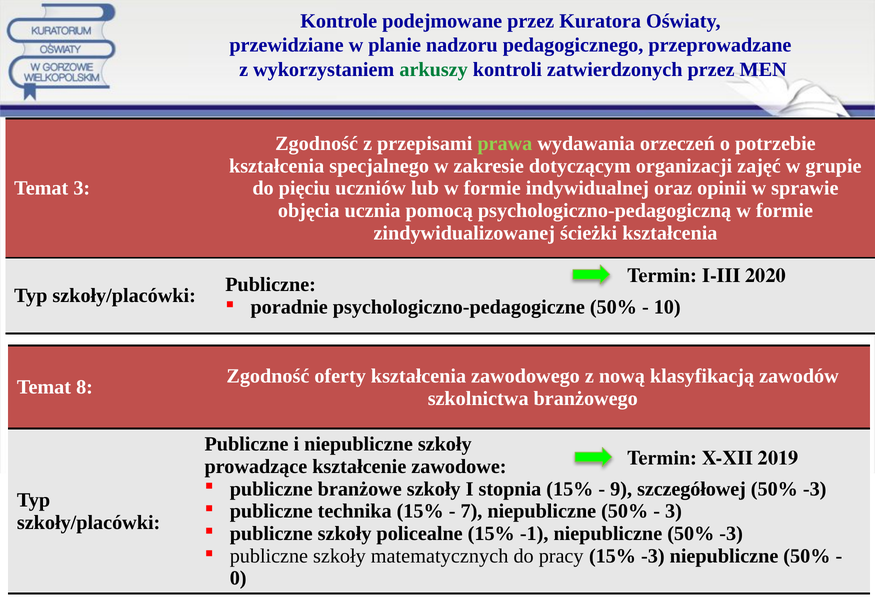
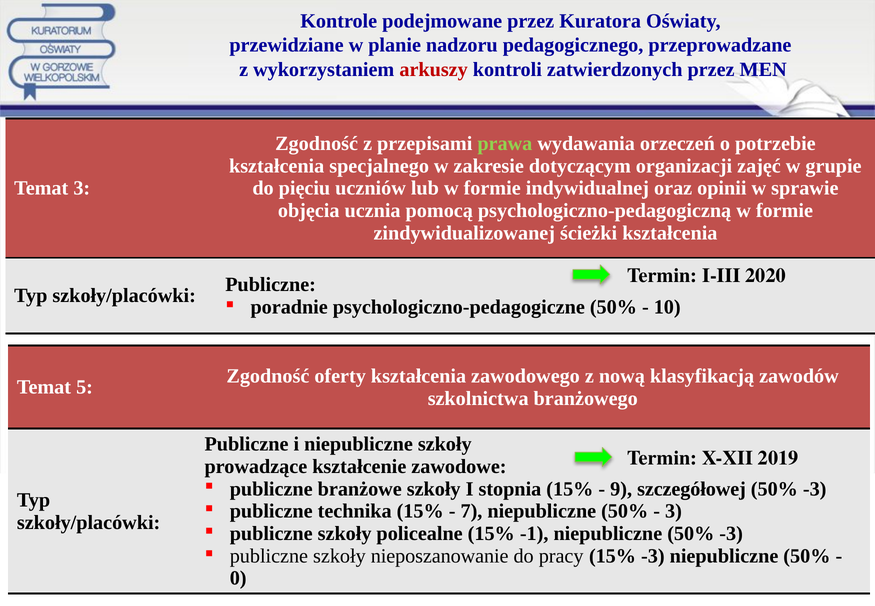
arkuszy colour: green -> red (434, 69)
8: 8 -> 5 (85, 387)
matematycznych: matematycznych -> nieposzanowanie (440, 556)
